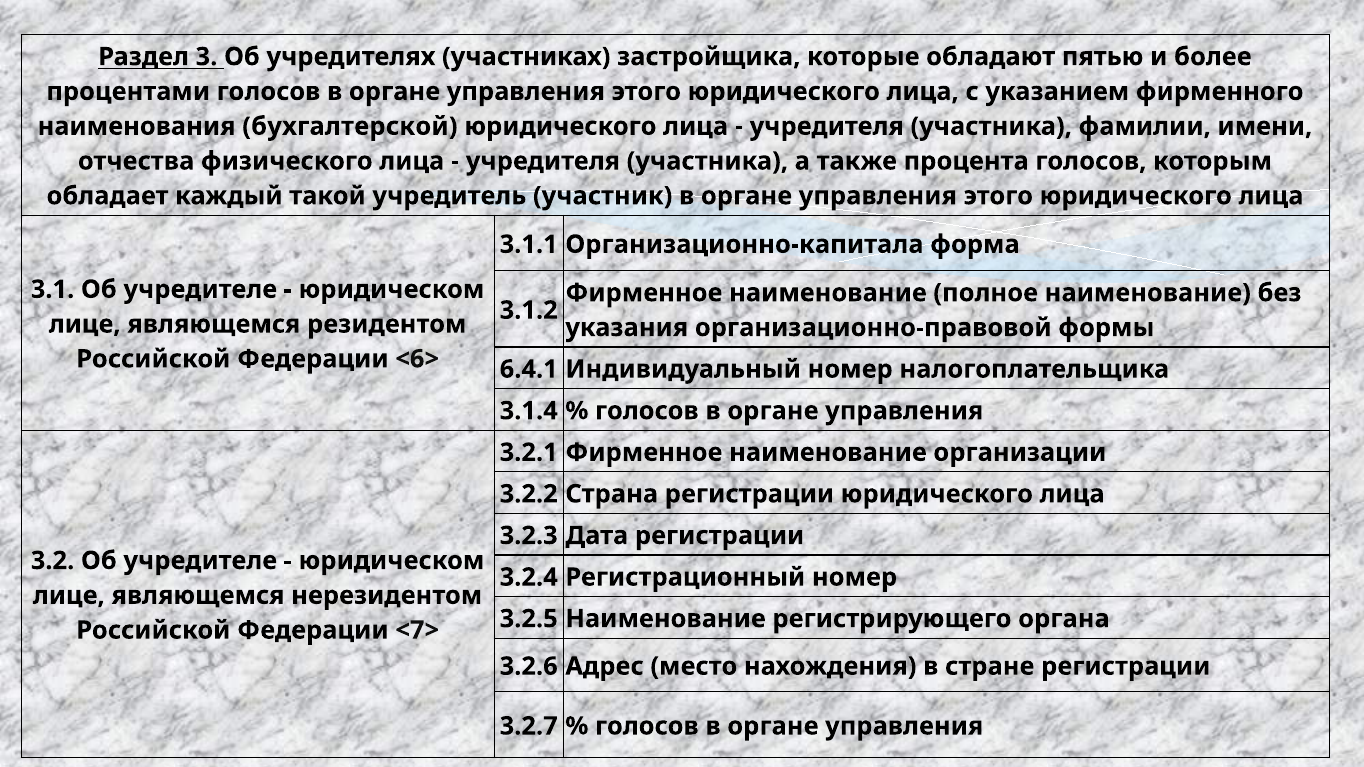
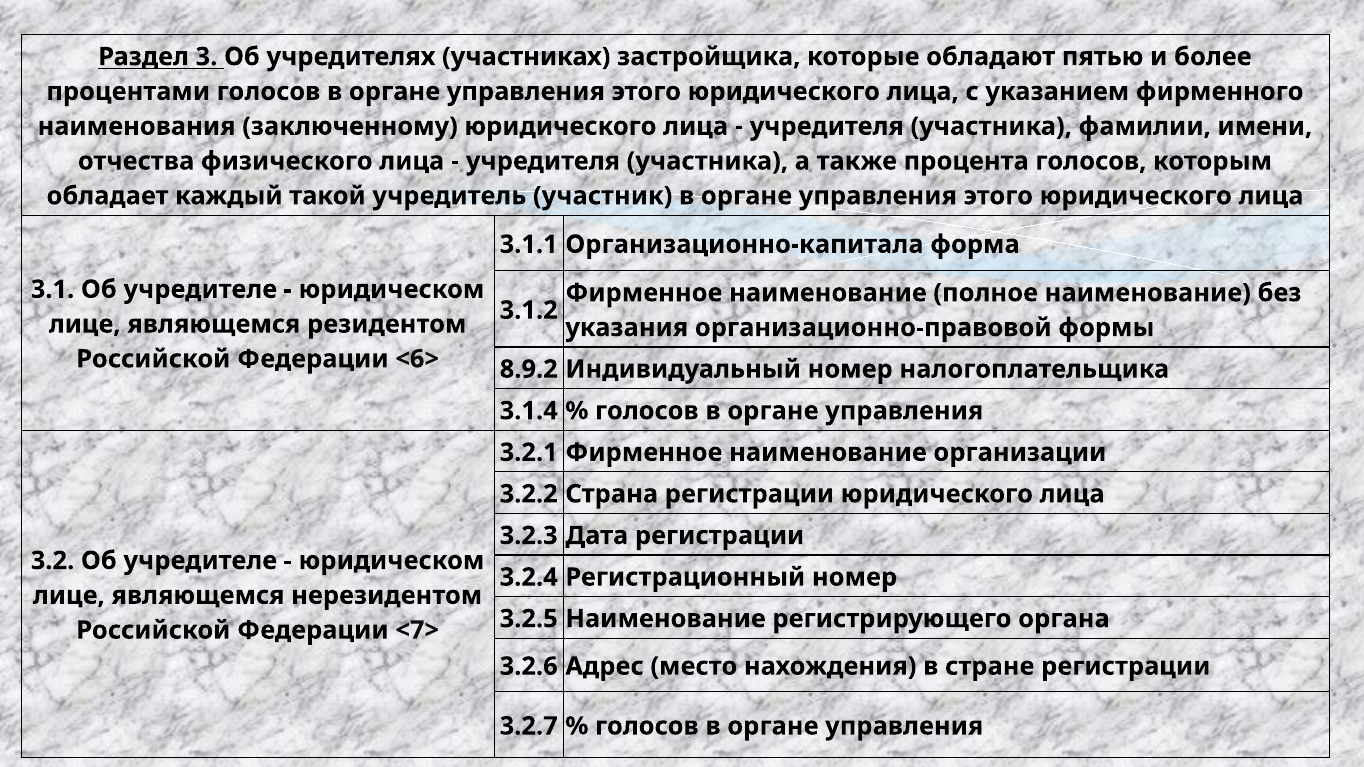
бухгалтерской: бухгалтерской -> заключенному (350, 126)
6.4.1: 6.4.1 -> 8.9.2 (529, 369)
